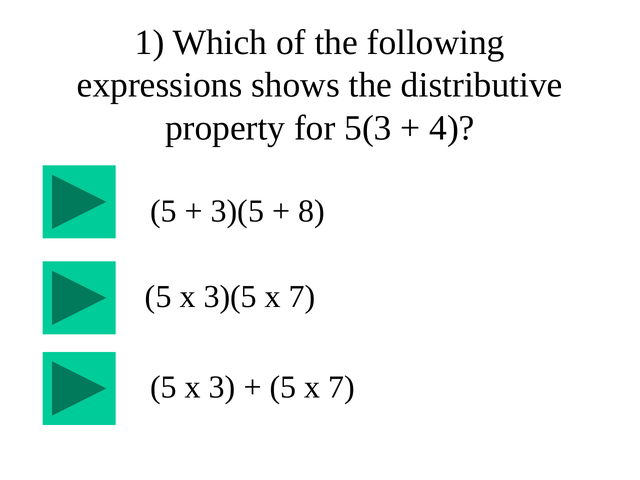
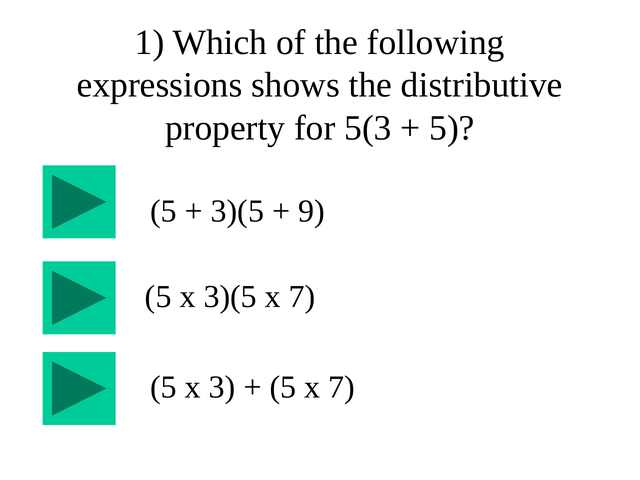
4: 4 -> 5 (452, 128)
8: 8 -> 9 (312, 211)
